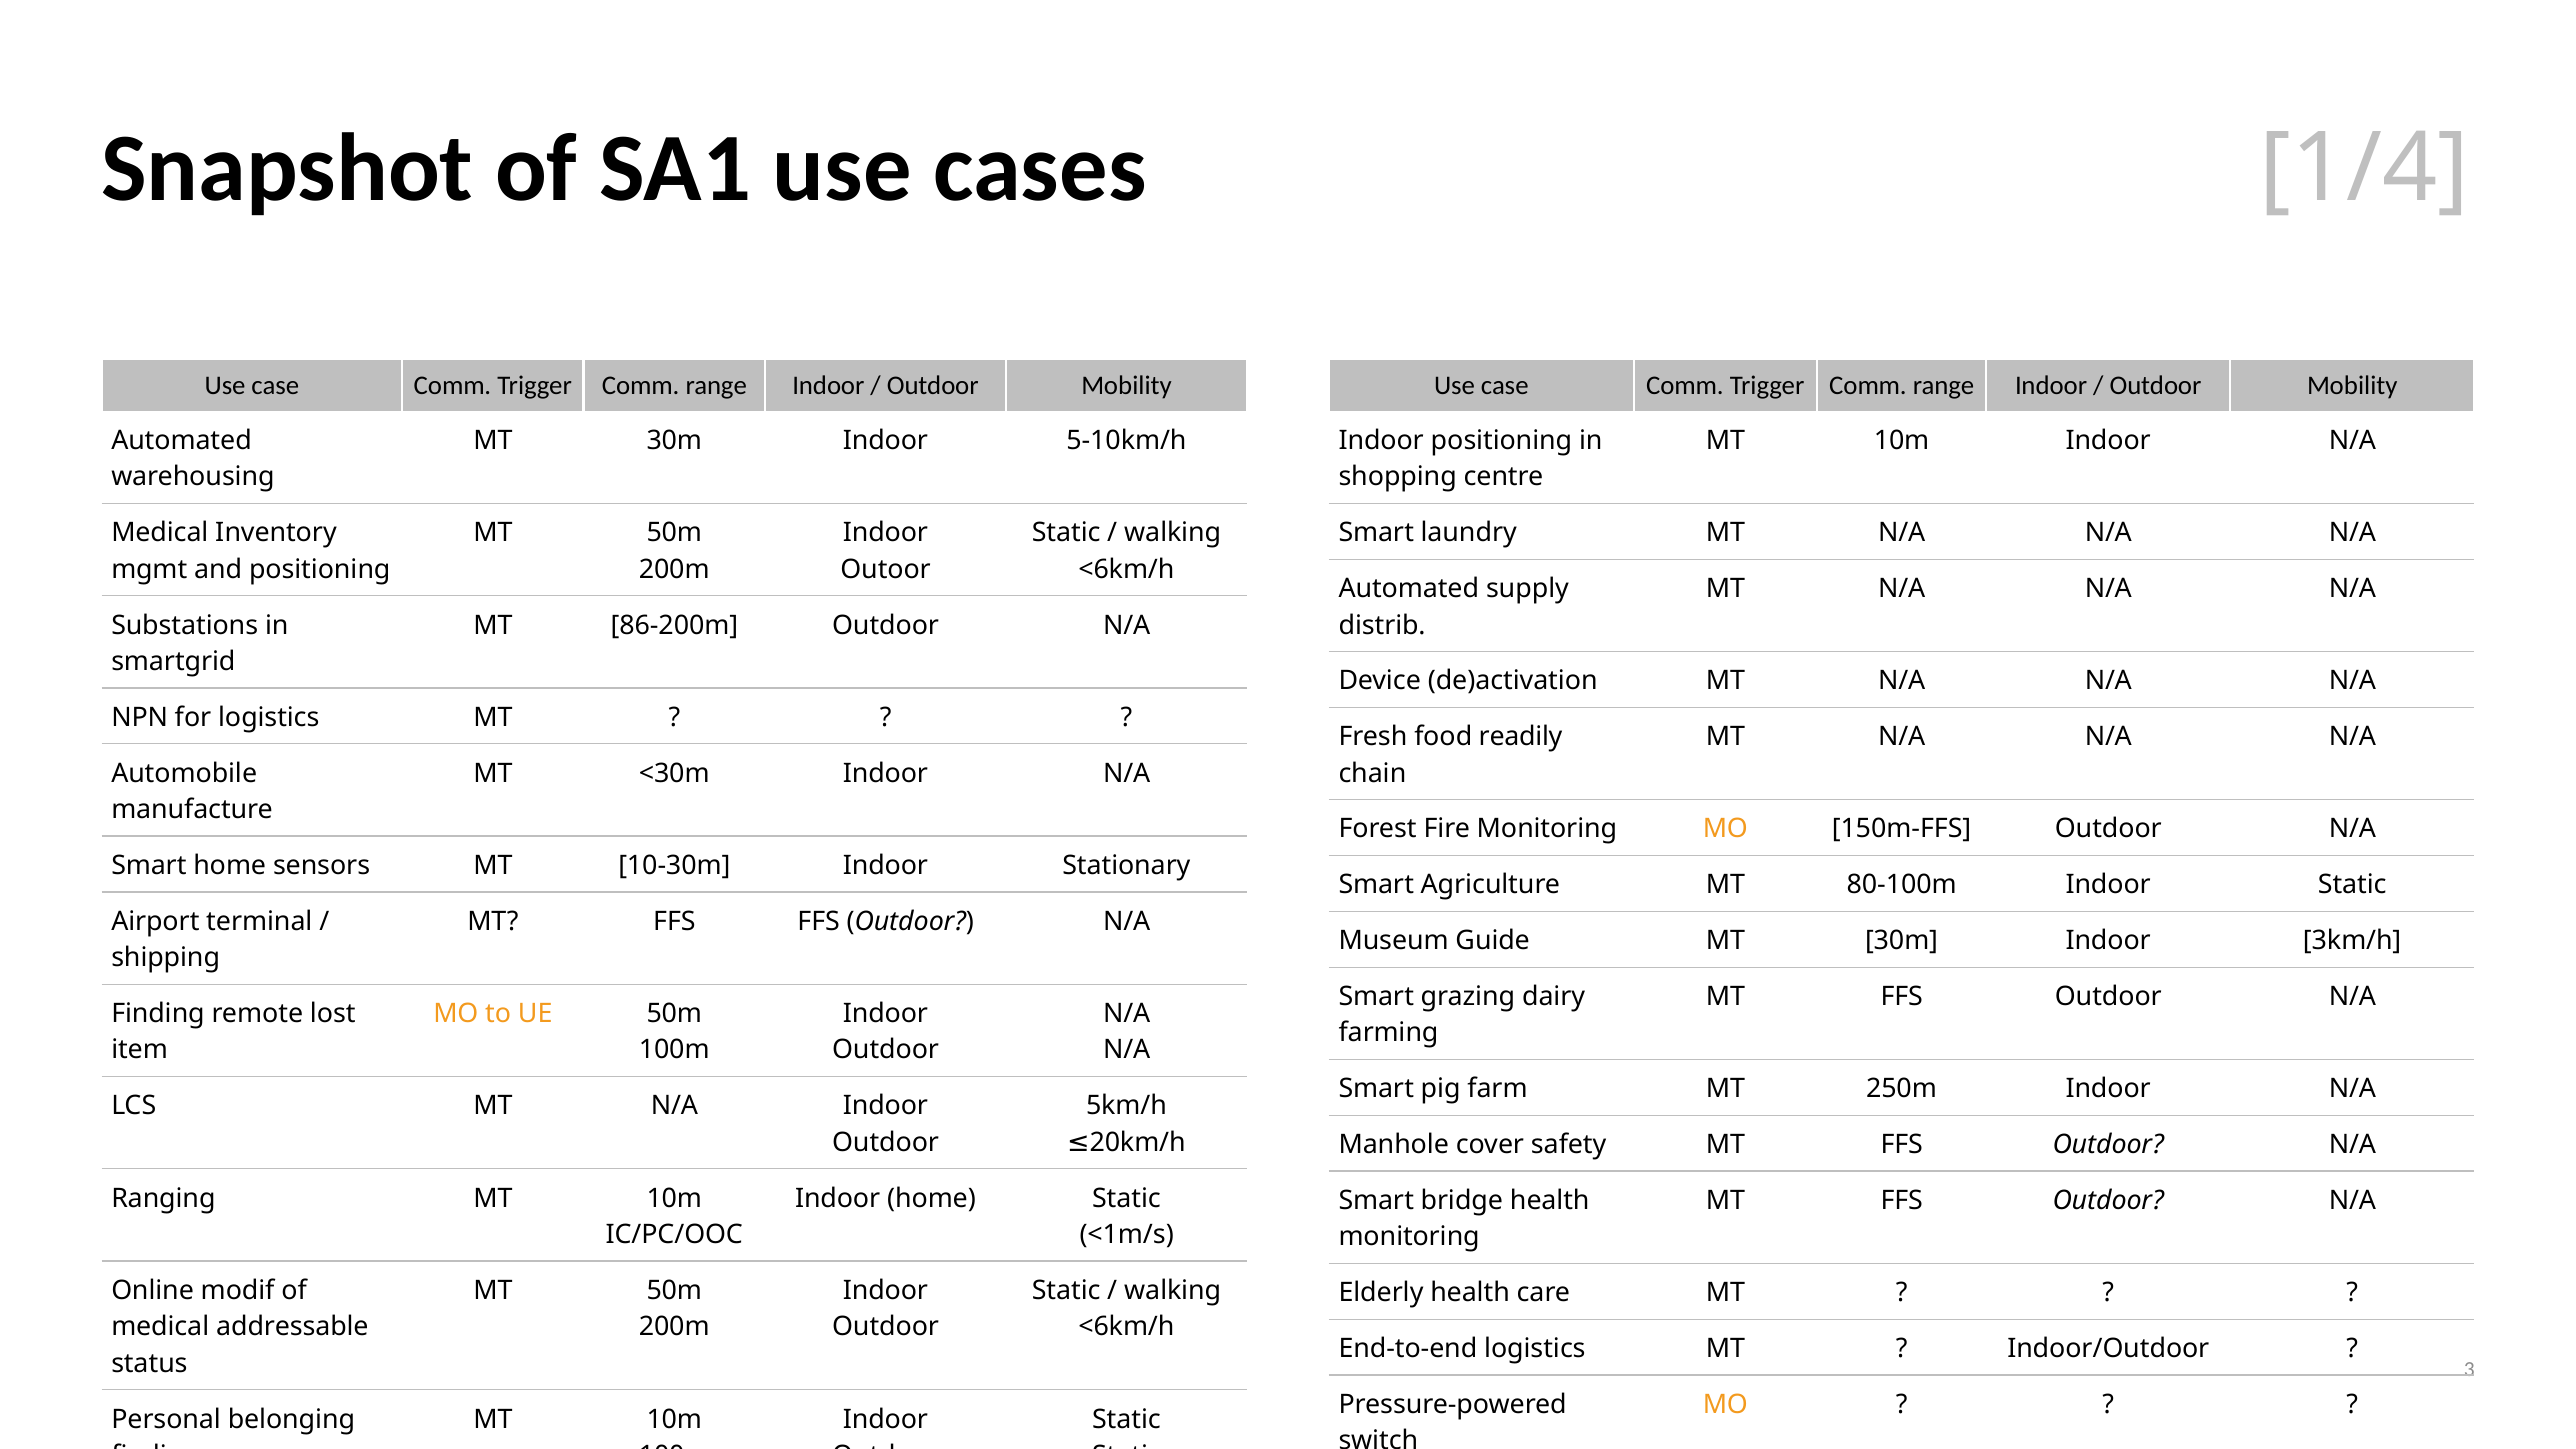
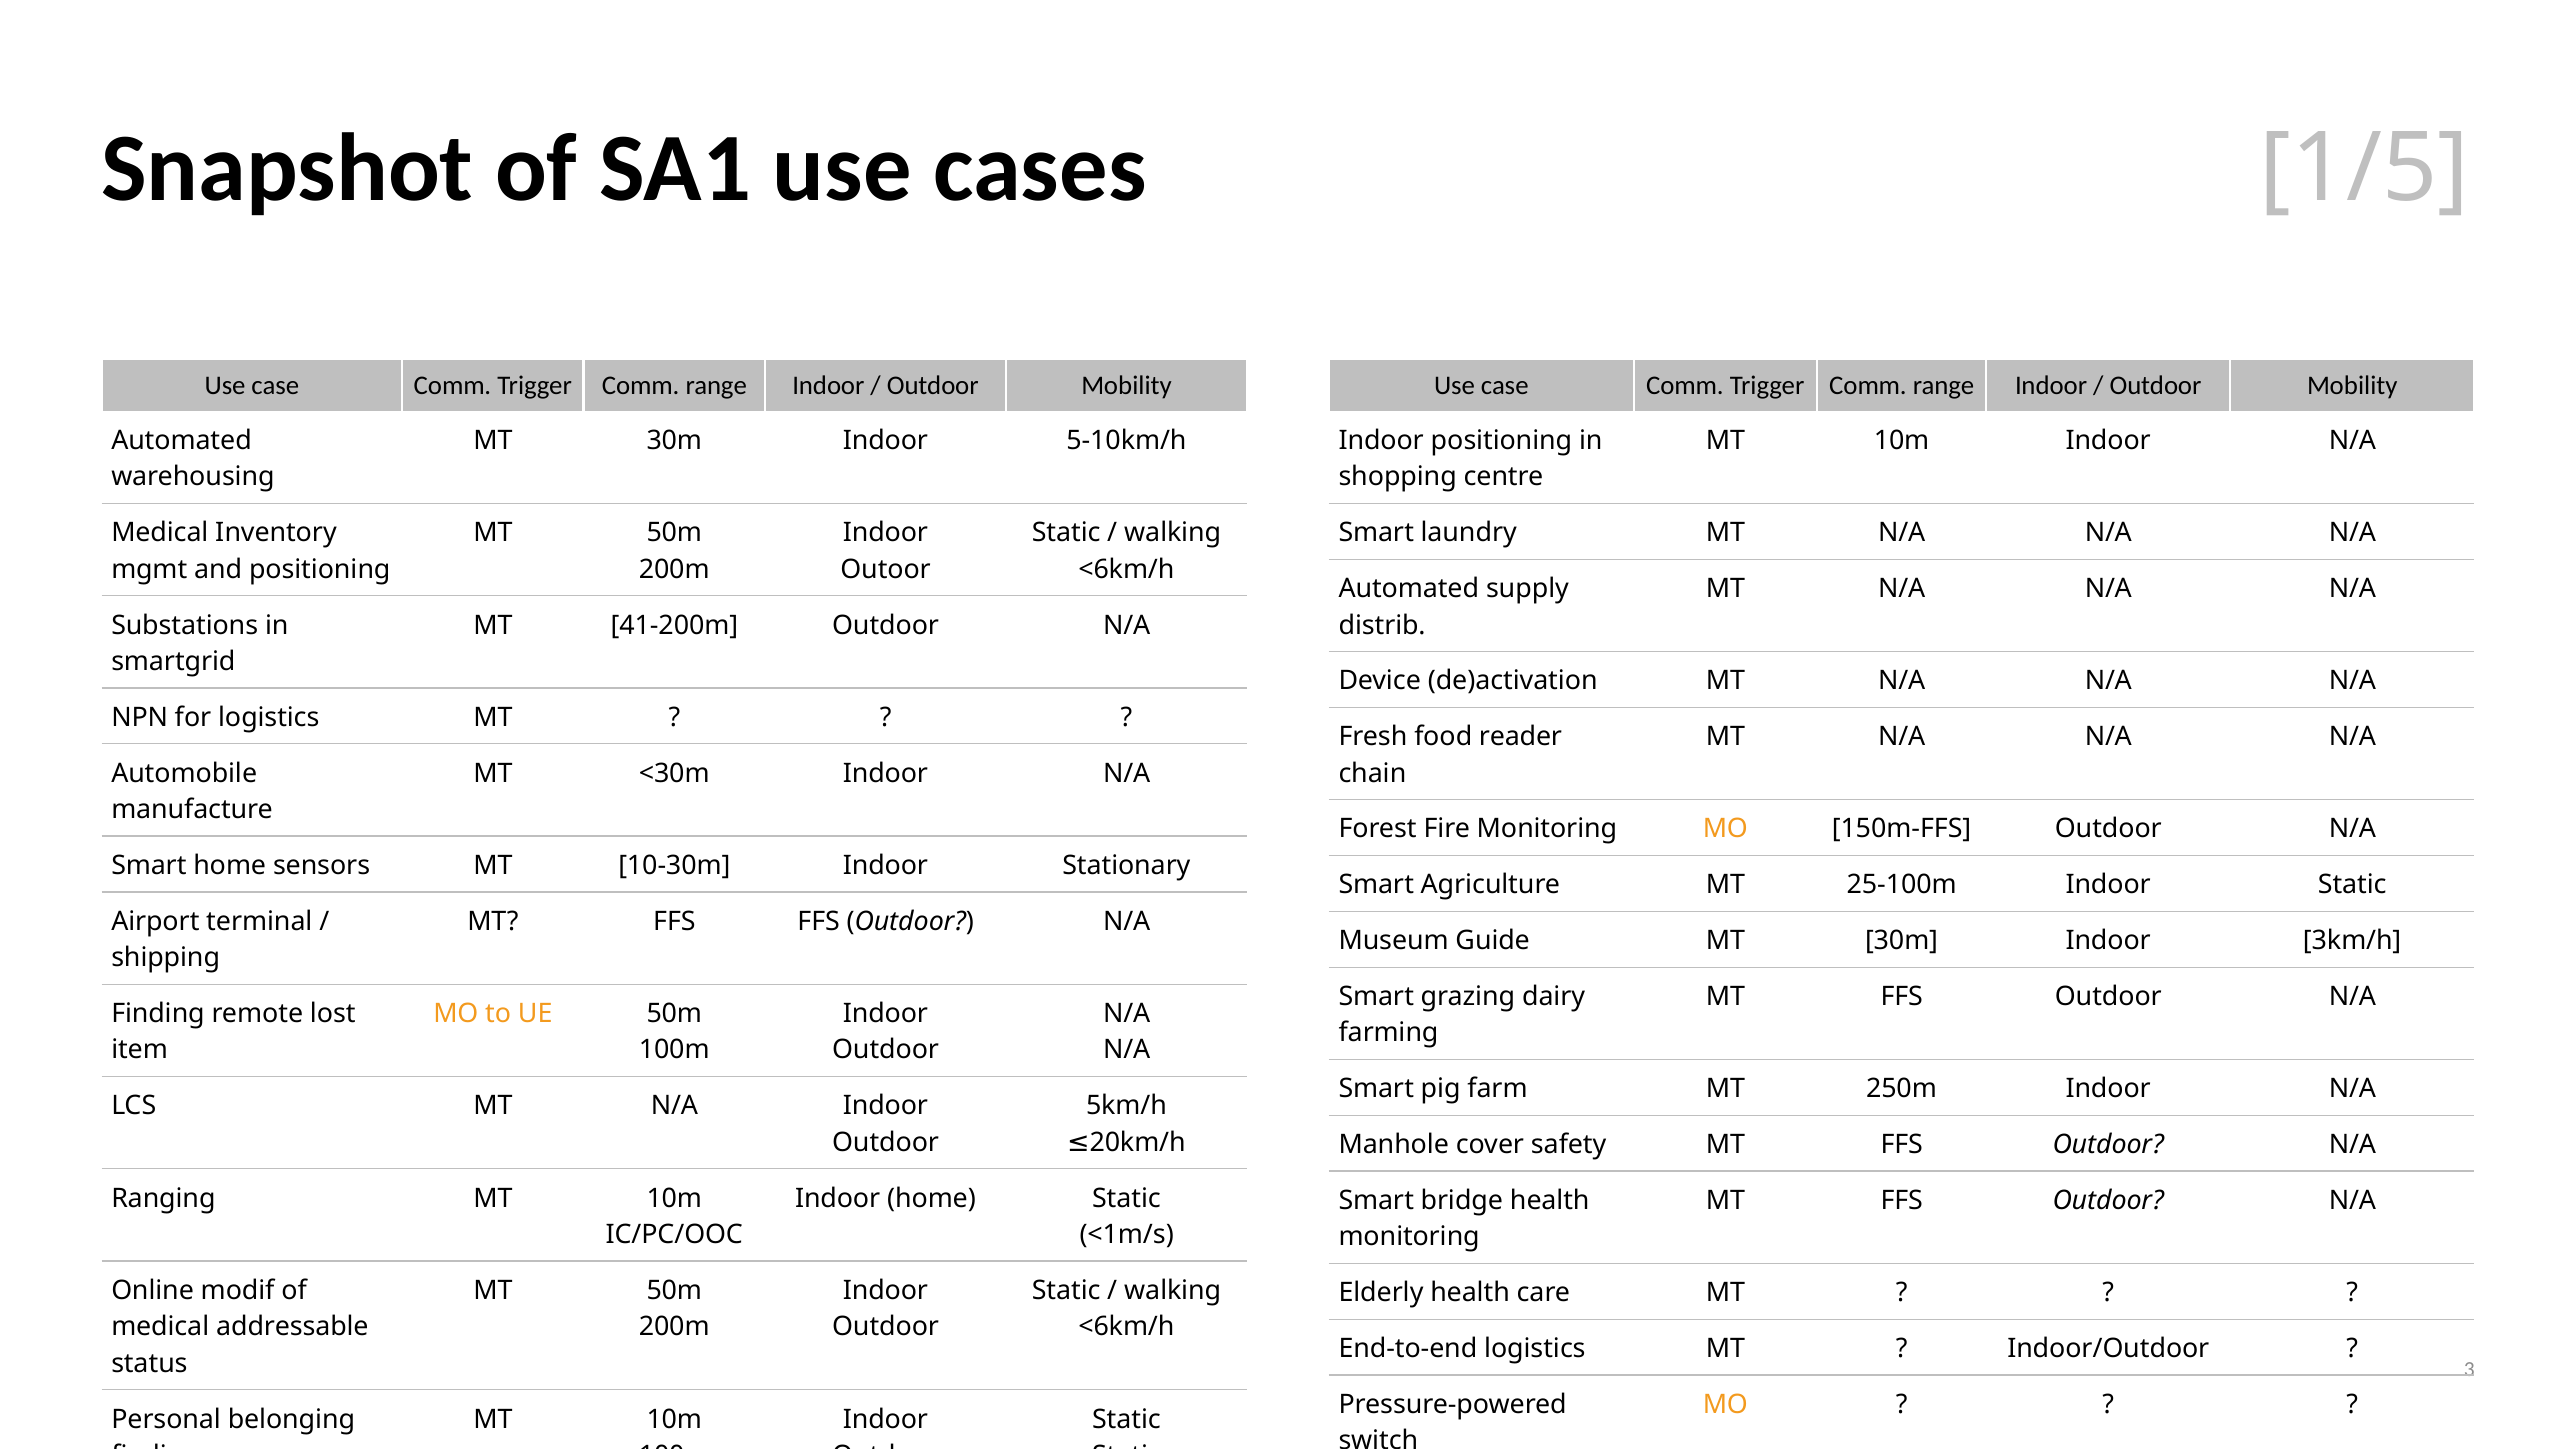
1/4: 1/4 -> 1/5 (2364, 168)
86-200m: 86-200m -> 41-200m (674, 625)
readily: readily -> reader (1521, 737)
80-100m: 80-100m -> 25-100m (1902, 885)
